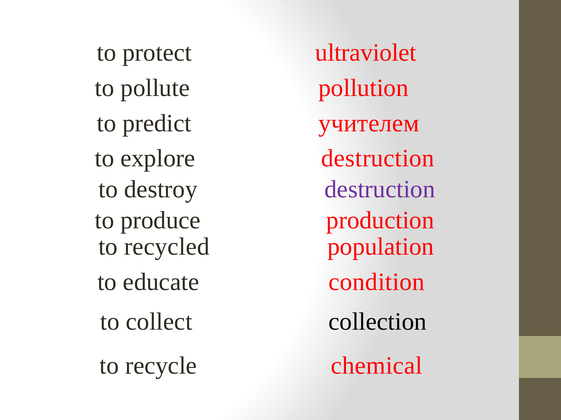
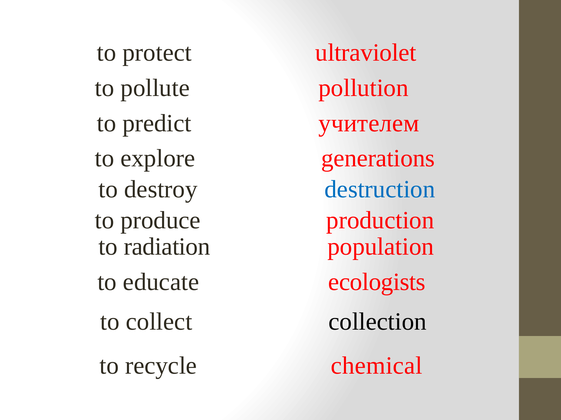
explore destruction: destruction -> generations (378, 159)
destruction colour: purple -> blue (380, 190)
recycled: recycled -> radiation (167, 247)
condition: condition -> ecologists (377, 282)
